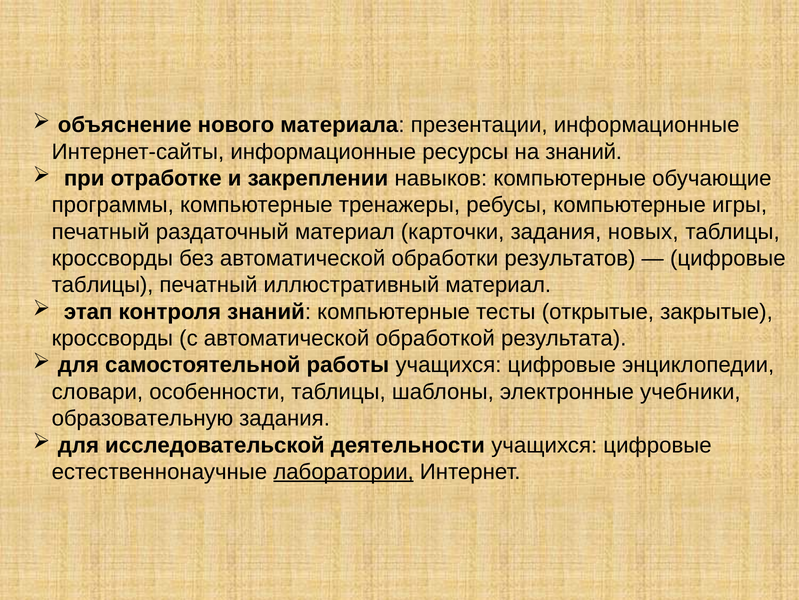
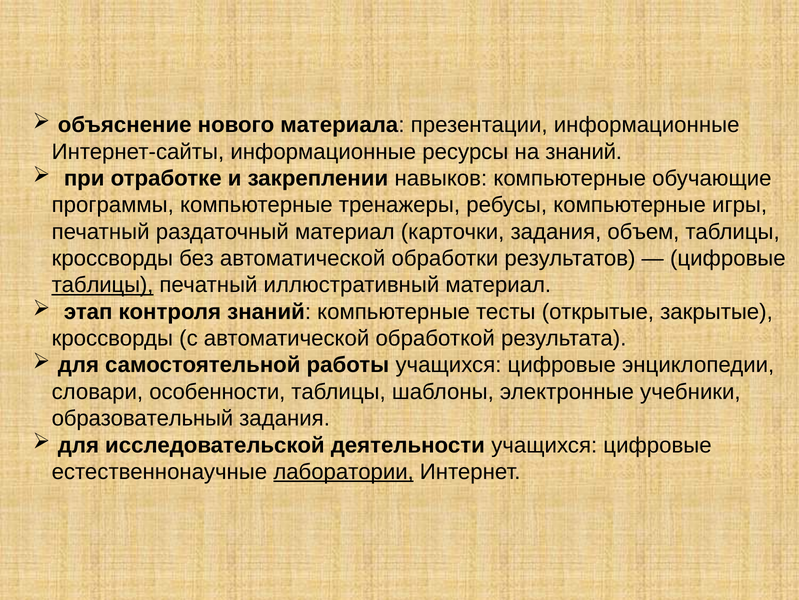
новых: новых -> объем (643, 231)
таблицы underline: none -> present (103, 285)
образовательную: образовательную -> образовательный (142, 418)
